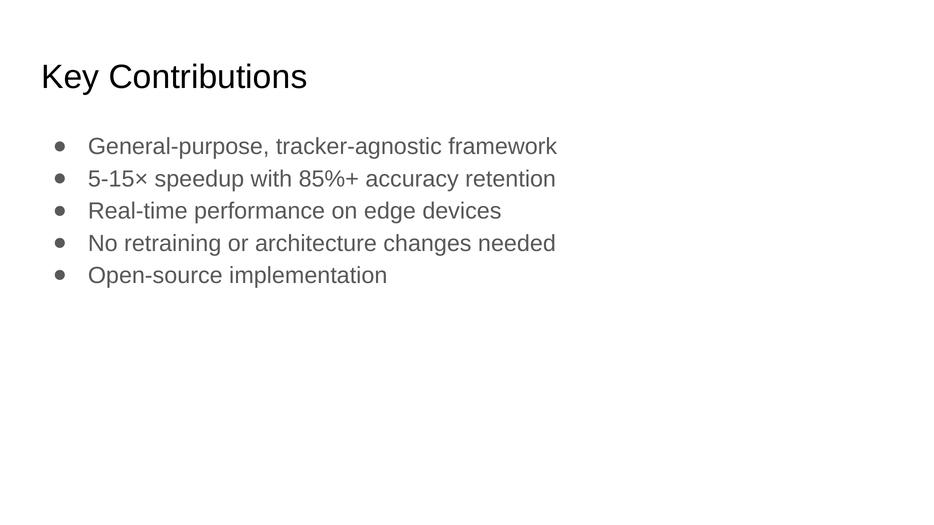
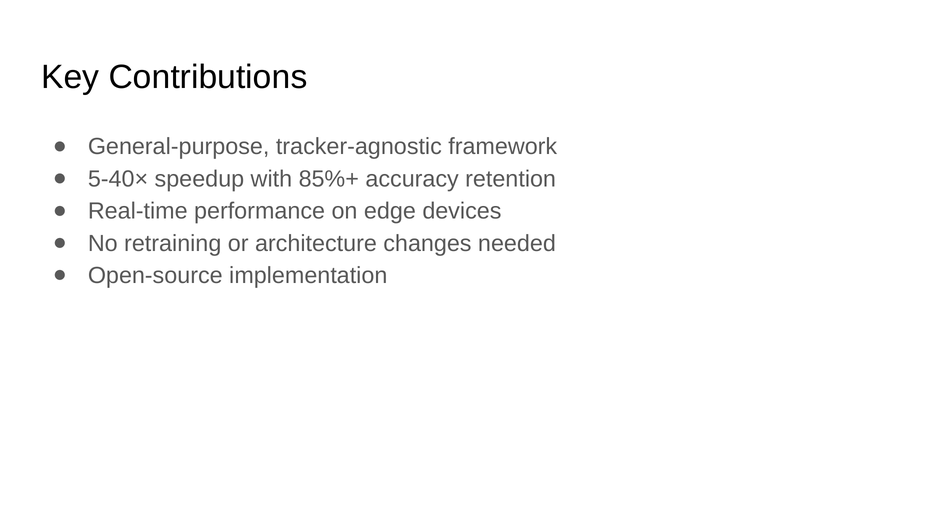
5-15×: 5-15× -> 5-40× (118, 179)
